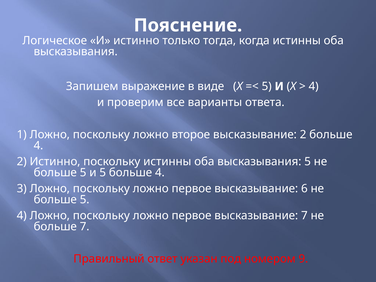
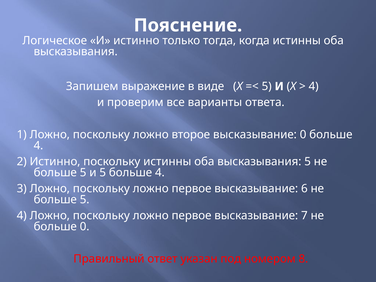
высказывание 2: 2 -> 0 (303, 134)
больше 7: 7 -> 0 (85, 227)
9: 9 -> 8 (303, 259)
